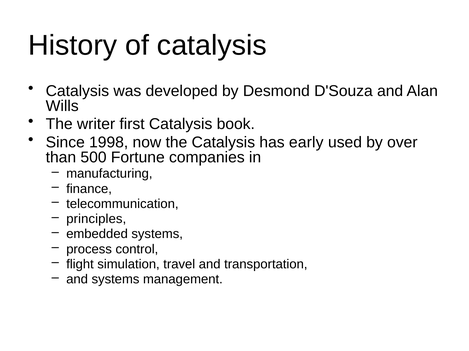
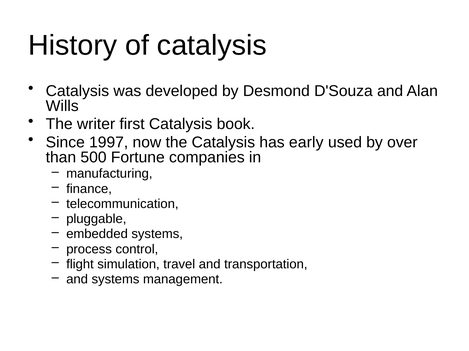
1998: 1998 -> 1997 (109, 143)
principles: principles -> pluggable (96, 219)
